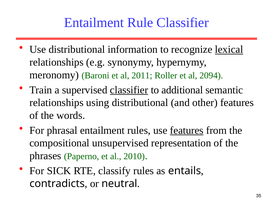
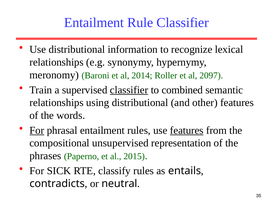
lexical underline: present -> none (229, 49)
2011: 2011 -> 2014 (142, 75)
2094: 2094 -> 2097 (211, 75)
additional: additional -> combined (182, 90)
For underline: none -> present (37, 130)
2010: 2010 -> 2015 (134, 156)
